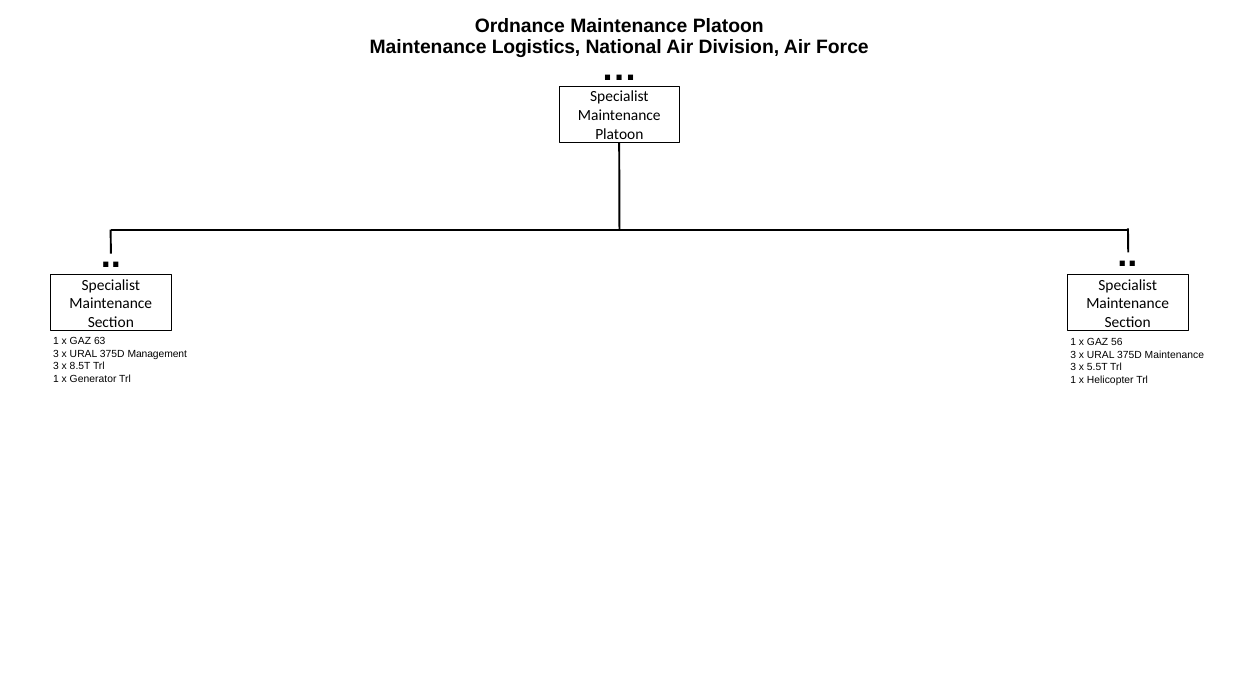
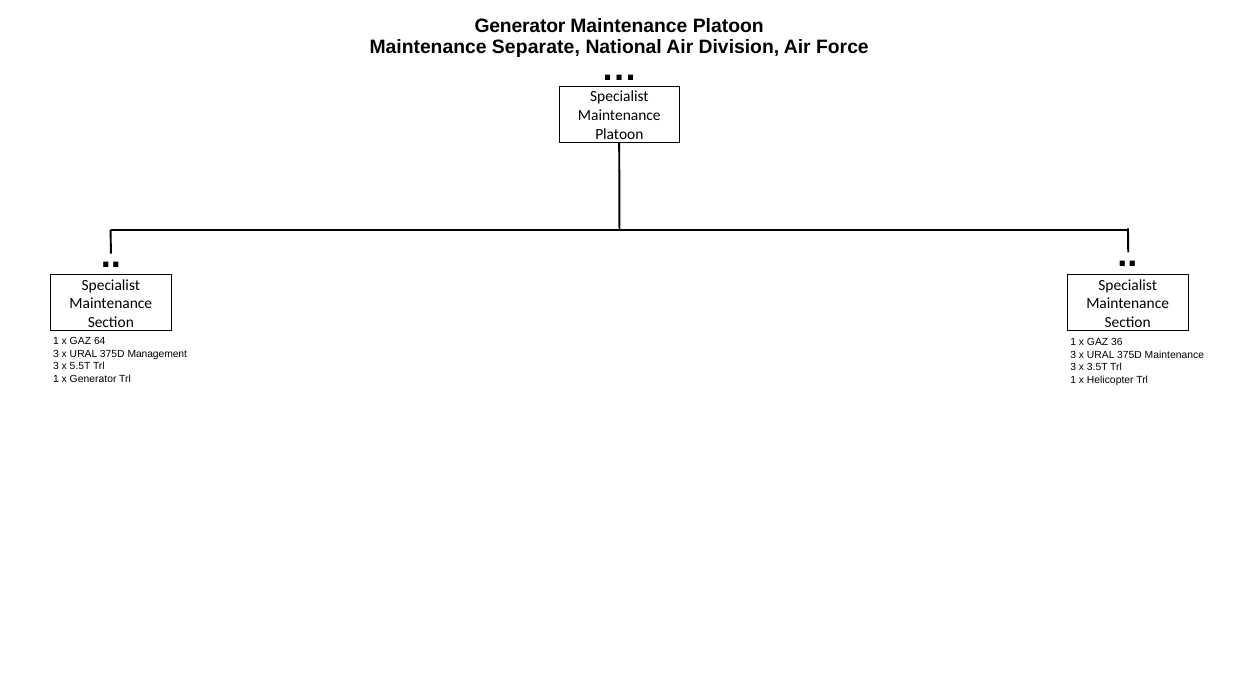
Ordnance: Ordnance -> Generator (520, 26)
Logistics: Logistics -> Separate (536, 47)
63: 63 -> 64 (100, 342)
56: 56 -> 36 (1117, 342)
8.5T: 8.5T -> 5.5T (80, 366)
5.5T: 5.5T -> 3.5T (1097, 367)
